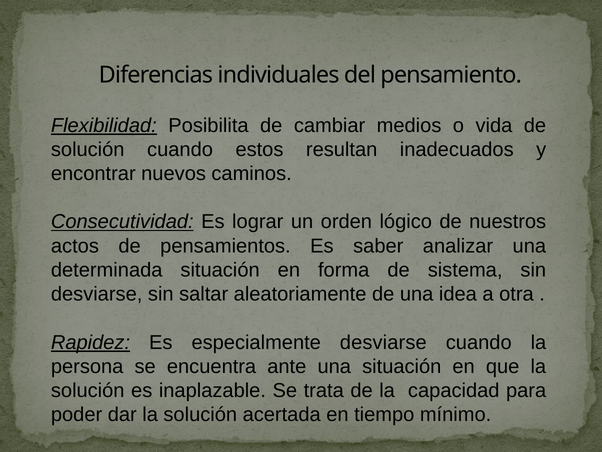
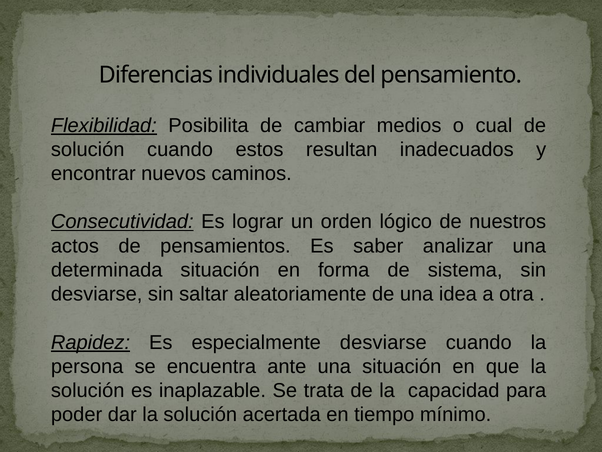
vida: vida -> cual (494, 125)
